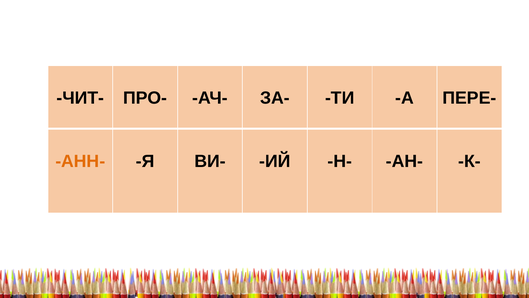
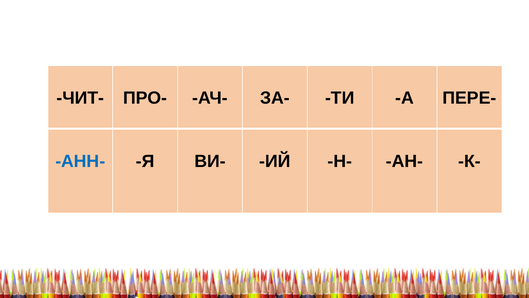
АНН- colour: orange -> blue (80, 161)
